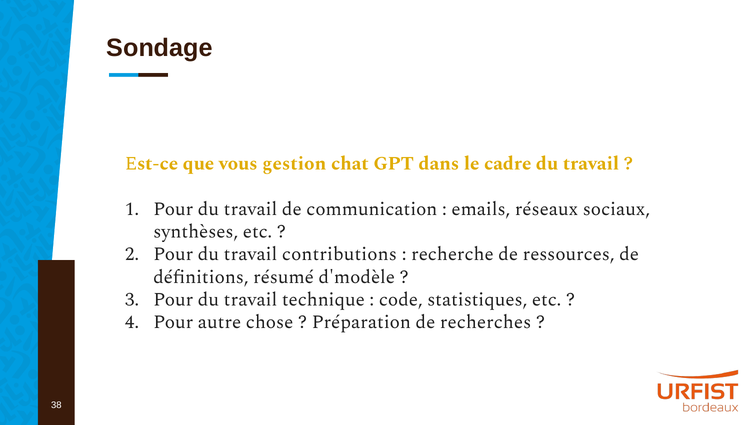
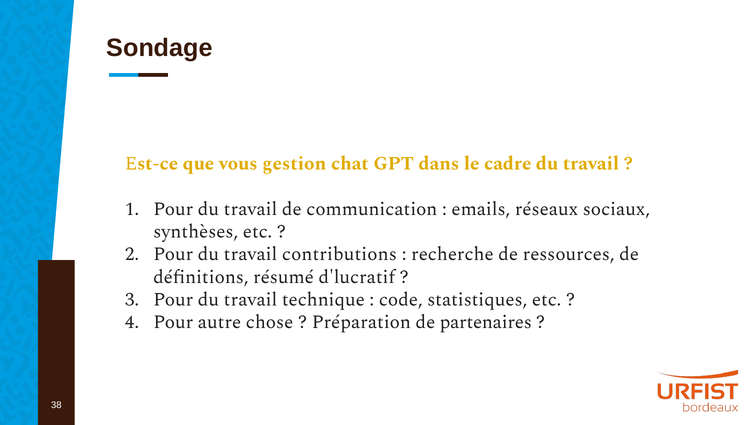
d'modèle: d'modèle -> d'lucratif (357, 277)
recherches: recherches -> partenaires (486, 322)
